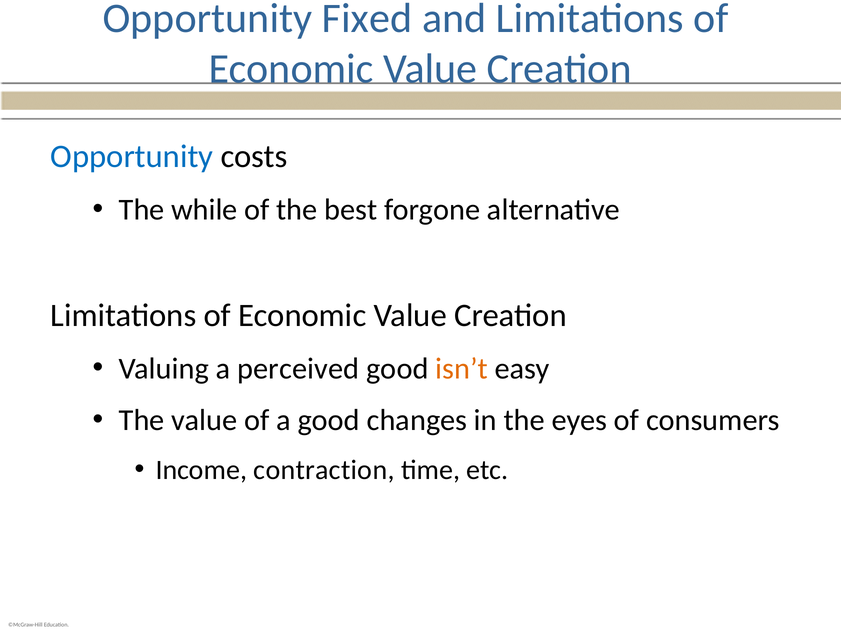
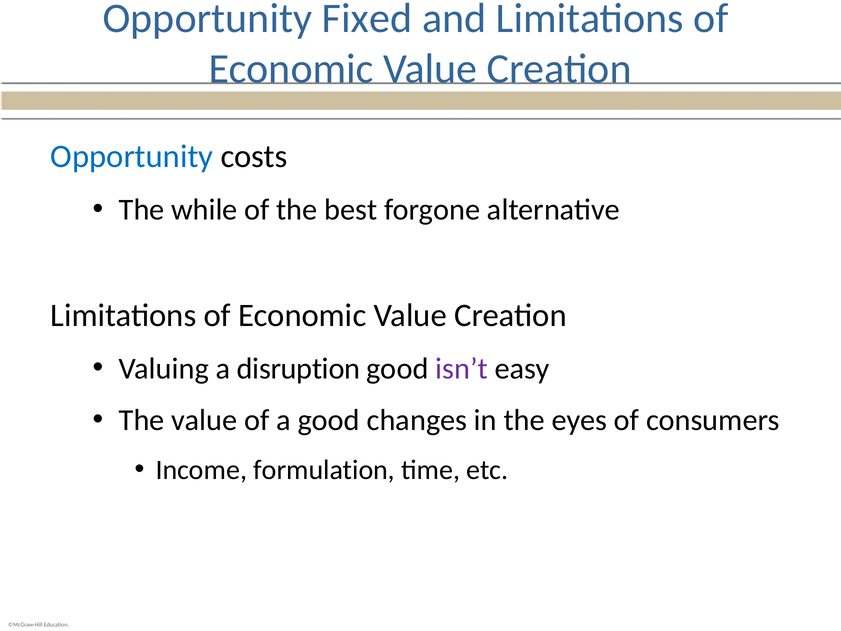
perceived: perceived -> disruption (298, 368)
isn’t colour: orange -> purple (462, 368)
contraction: contraction -> formulation (324, 470)
